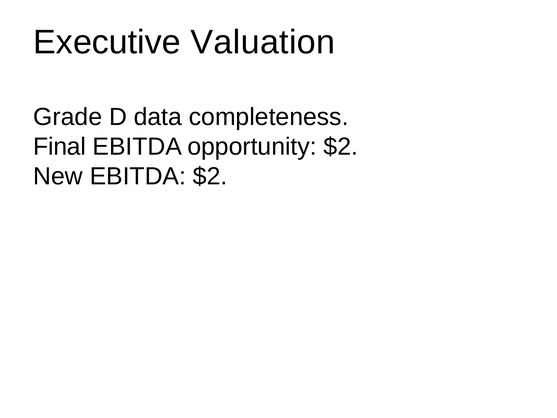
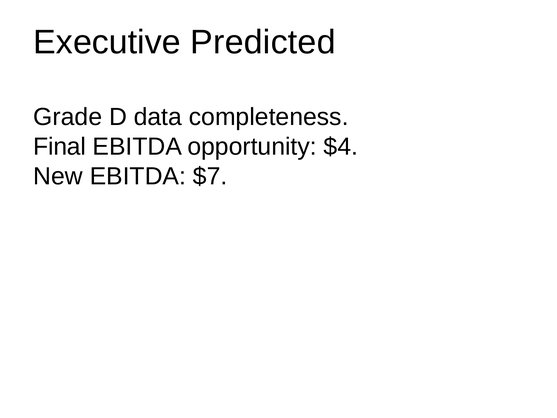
Valuation: Valuation -> Predicted (263, 42)
opportunity $2: $2 -> $4 (341, 147)
EBITDA $2: $2 -> $7 (210, 176)
